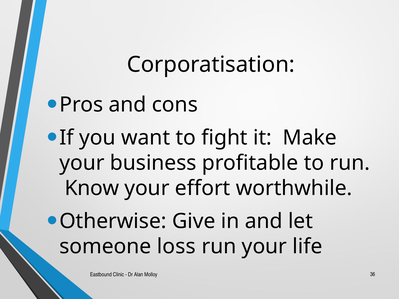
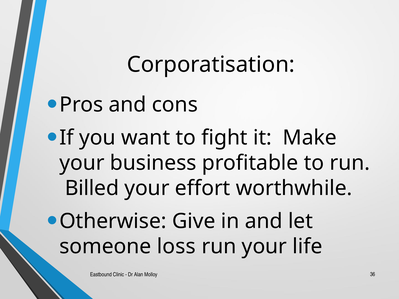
Know: Know -> Billed (92, 188)
